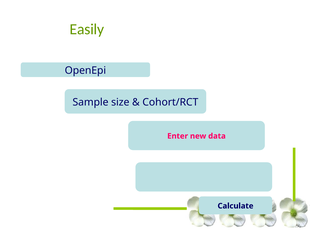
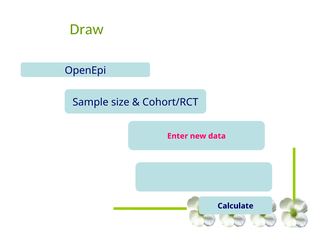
Easily: Easily -> Draw (87, 29)
